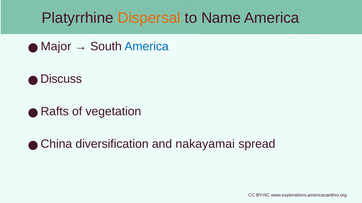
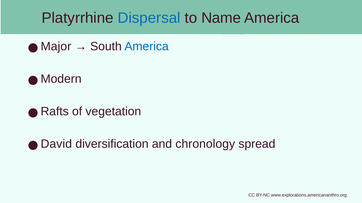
Dispersal colour: orange -> blue (149, 18)
Discuss: Discuss -> Modern (61, 79)
China: China -> David (56, 144)
nakayamai: nakayamai -> chronology (205, 144)
